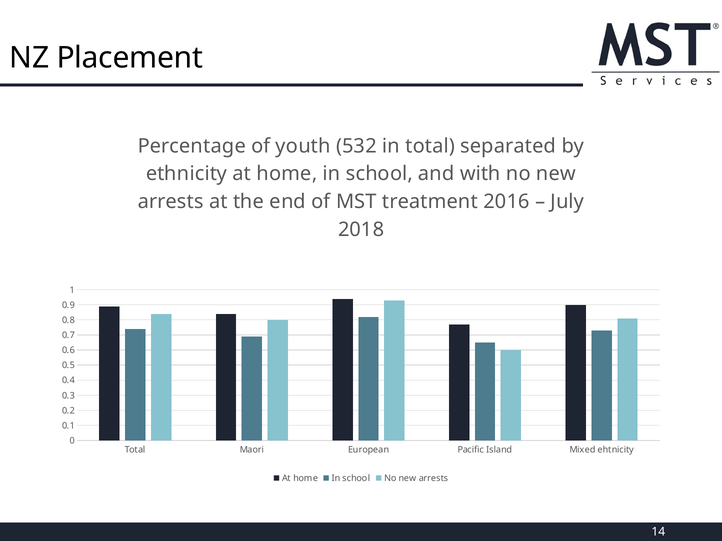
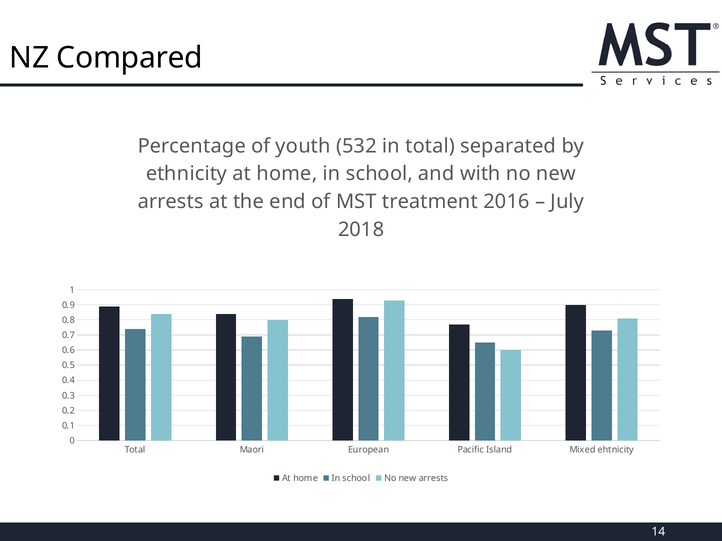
Placement: Placement -> Compared (130, 58)
